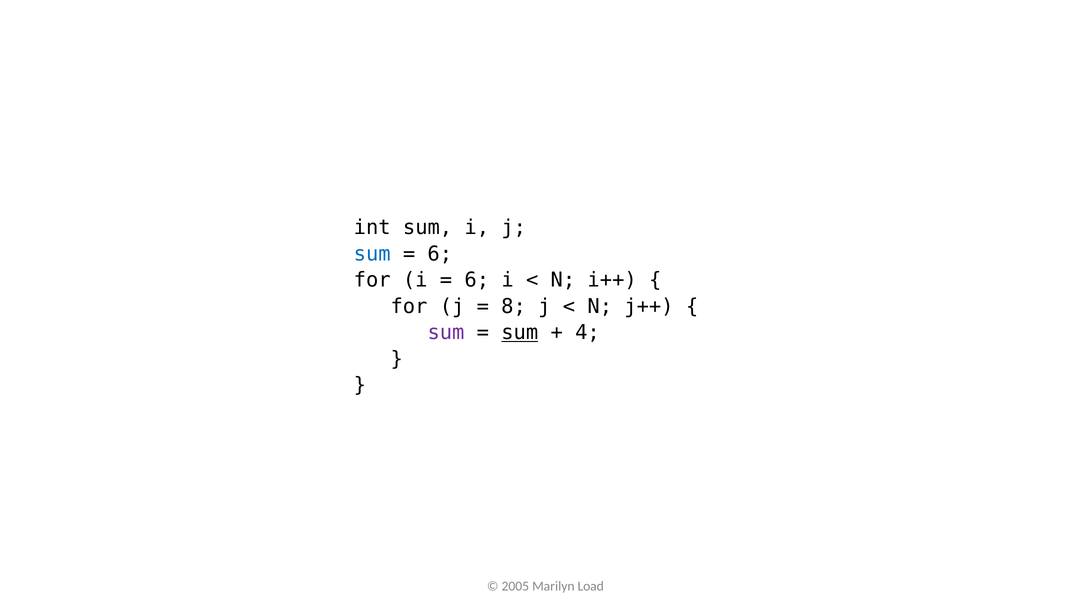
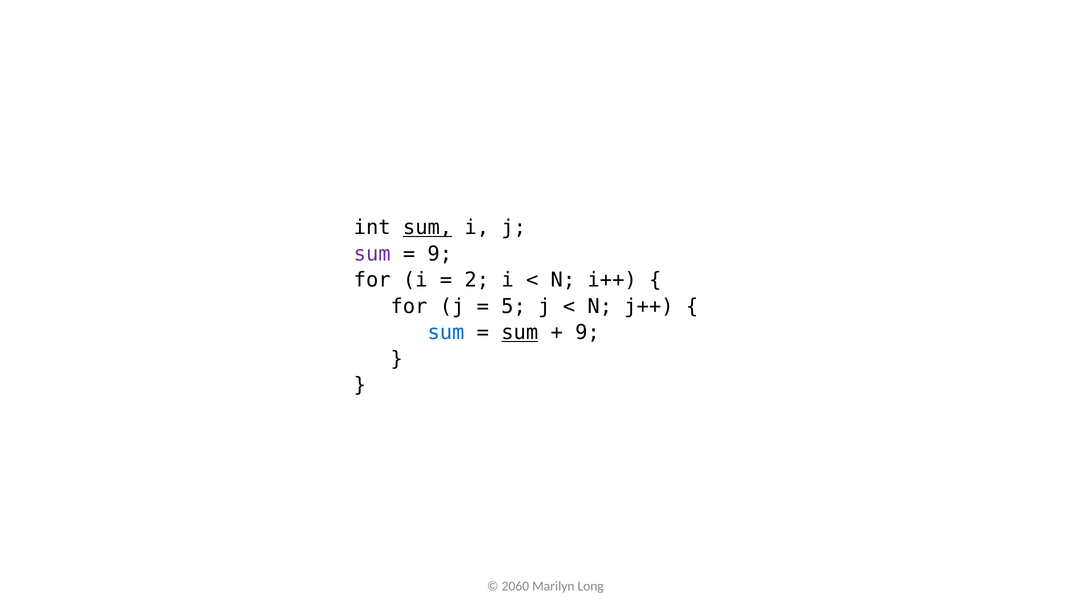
sum underline: none -> present (428, 227)
sum colour: blue -> purple (372, 254)
6: 6 -> 9 (440, 254)
6: 6 -> 2 (477, 280)
8: 8 -> 5 (514, 306)
sum colour: purple -> blue (446, 332)
4: 4 -> 9 (587, 332)
2005: 2005 -> 2060 (515, 586)
Load: Load -> Long (591, 586)
